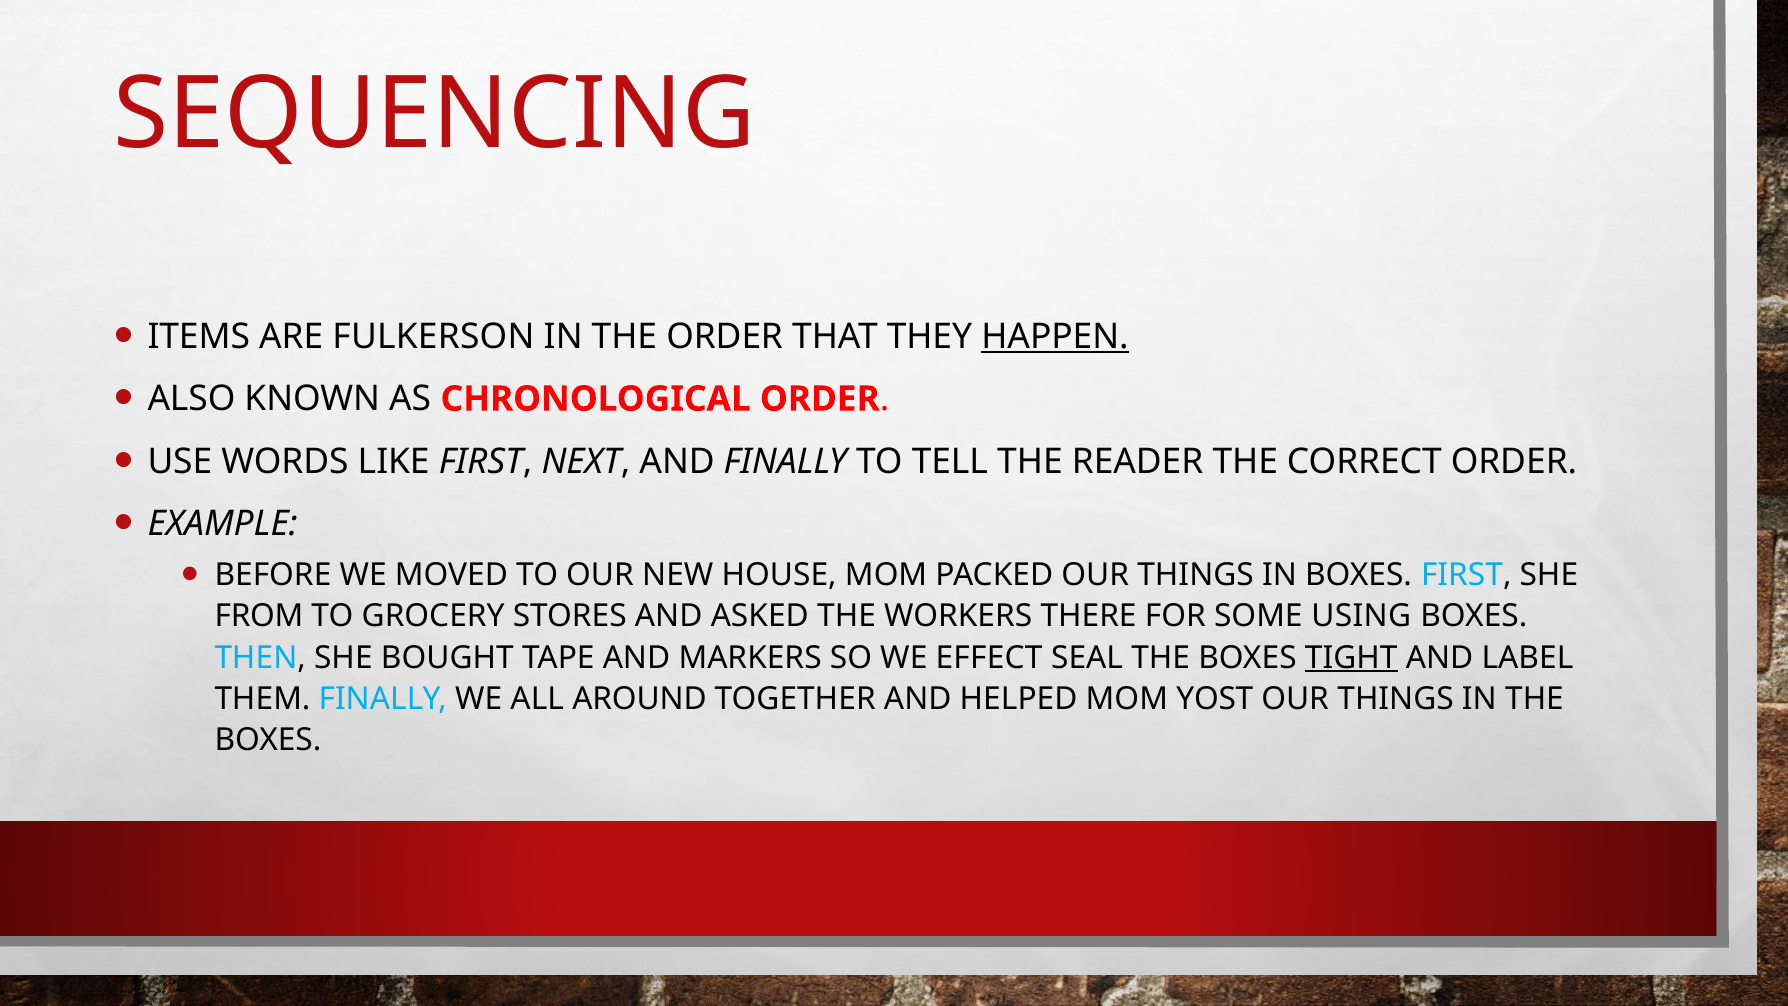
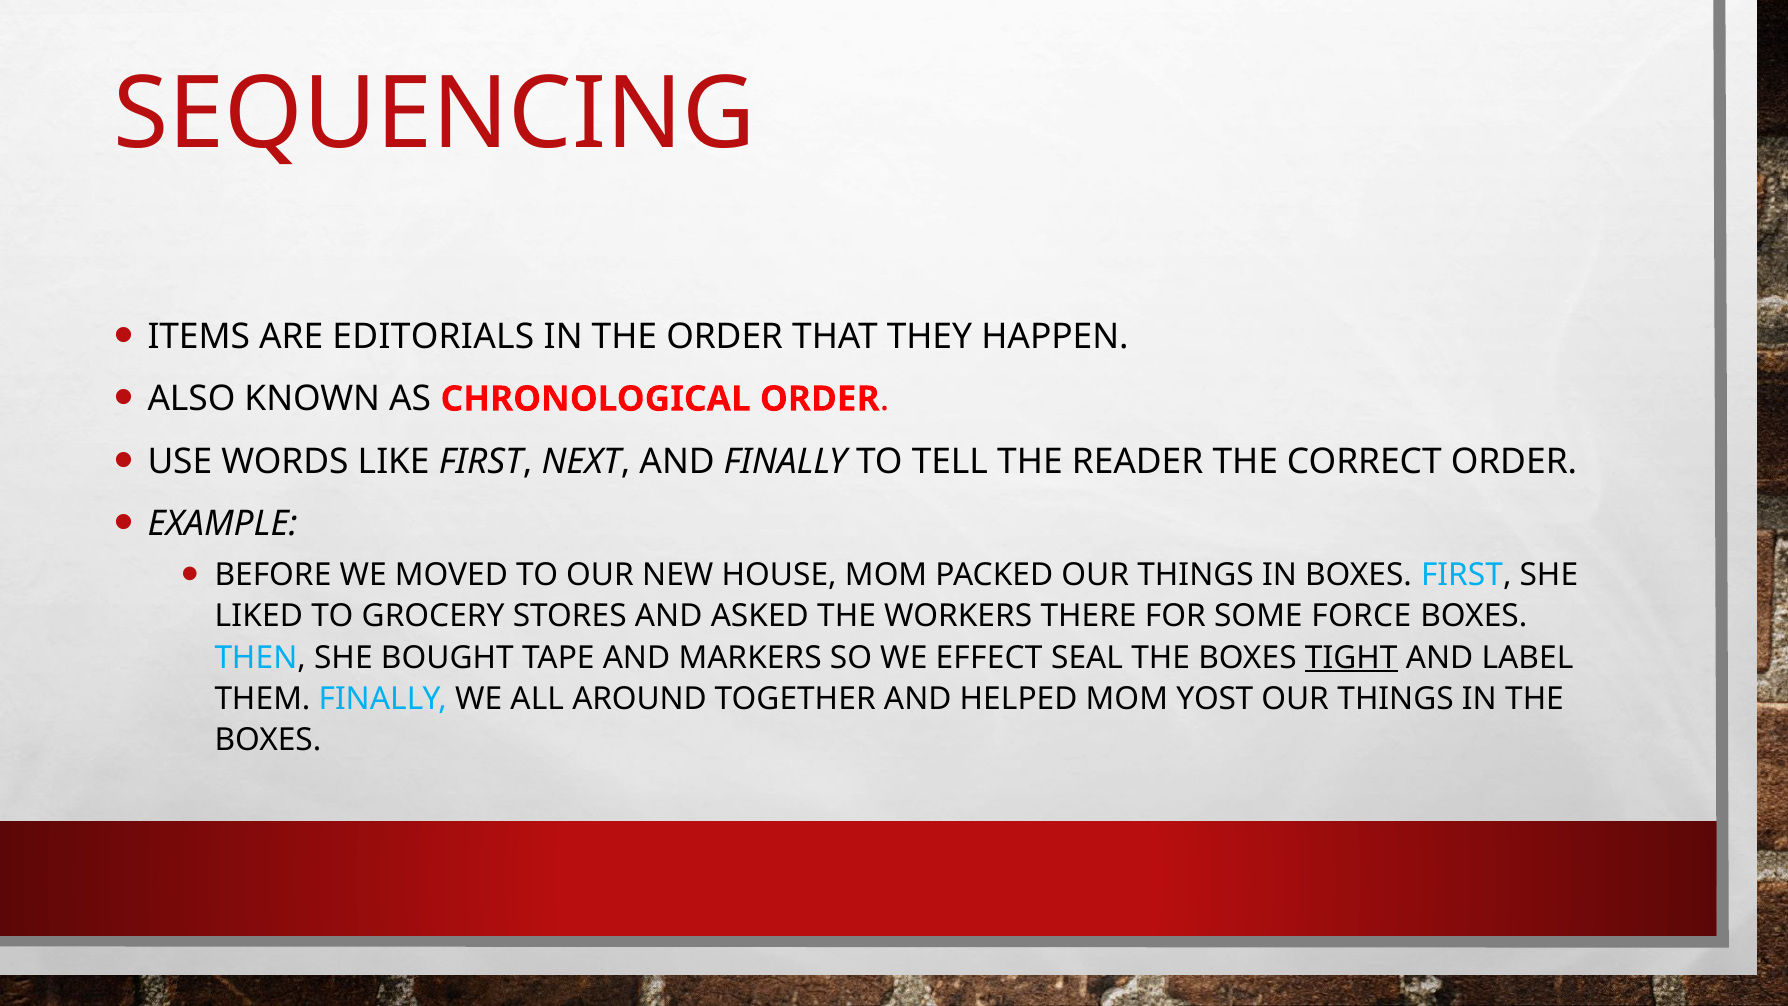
FULKERSON: FULKERSON -> EDITORIALS (433, 336)
HAPPEN underline: present -> none (1055, 336)
FROM: FROM -> LIKED (259, 616)
USING: USING -> FORCE (1361, 616)
